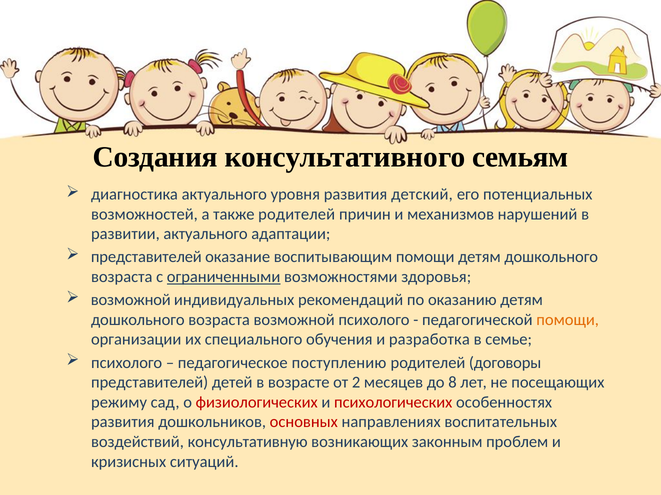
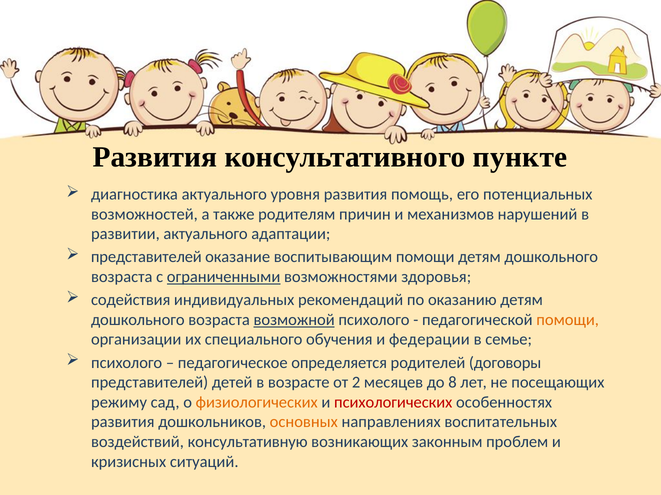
Создания: Создания -> Развития (155, 157)
семьям: семьям -> пункте (520, 157)
детский: детский -> помощь (422, 195)
также родителей: родителей -> родителям (297, 214)
возможной: возможной -> содействия (131, 300)
возможной underline: none -> present (294, 320)
разработка: разработка -> федерации (429, 340)
поступлению: поступлению -> определяется (339, 363)
физиологических colour: red -> orange (257, 403)
основных colour: red -> orange (304, 423)
